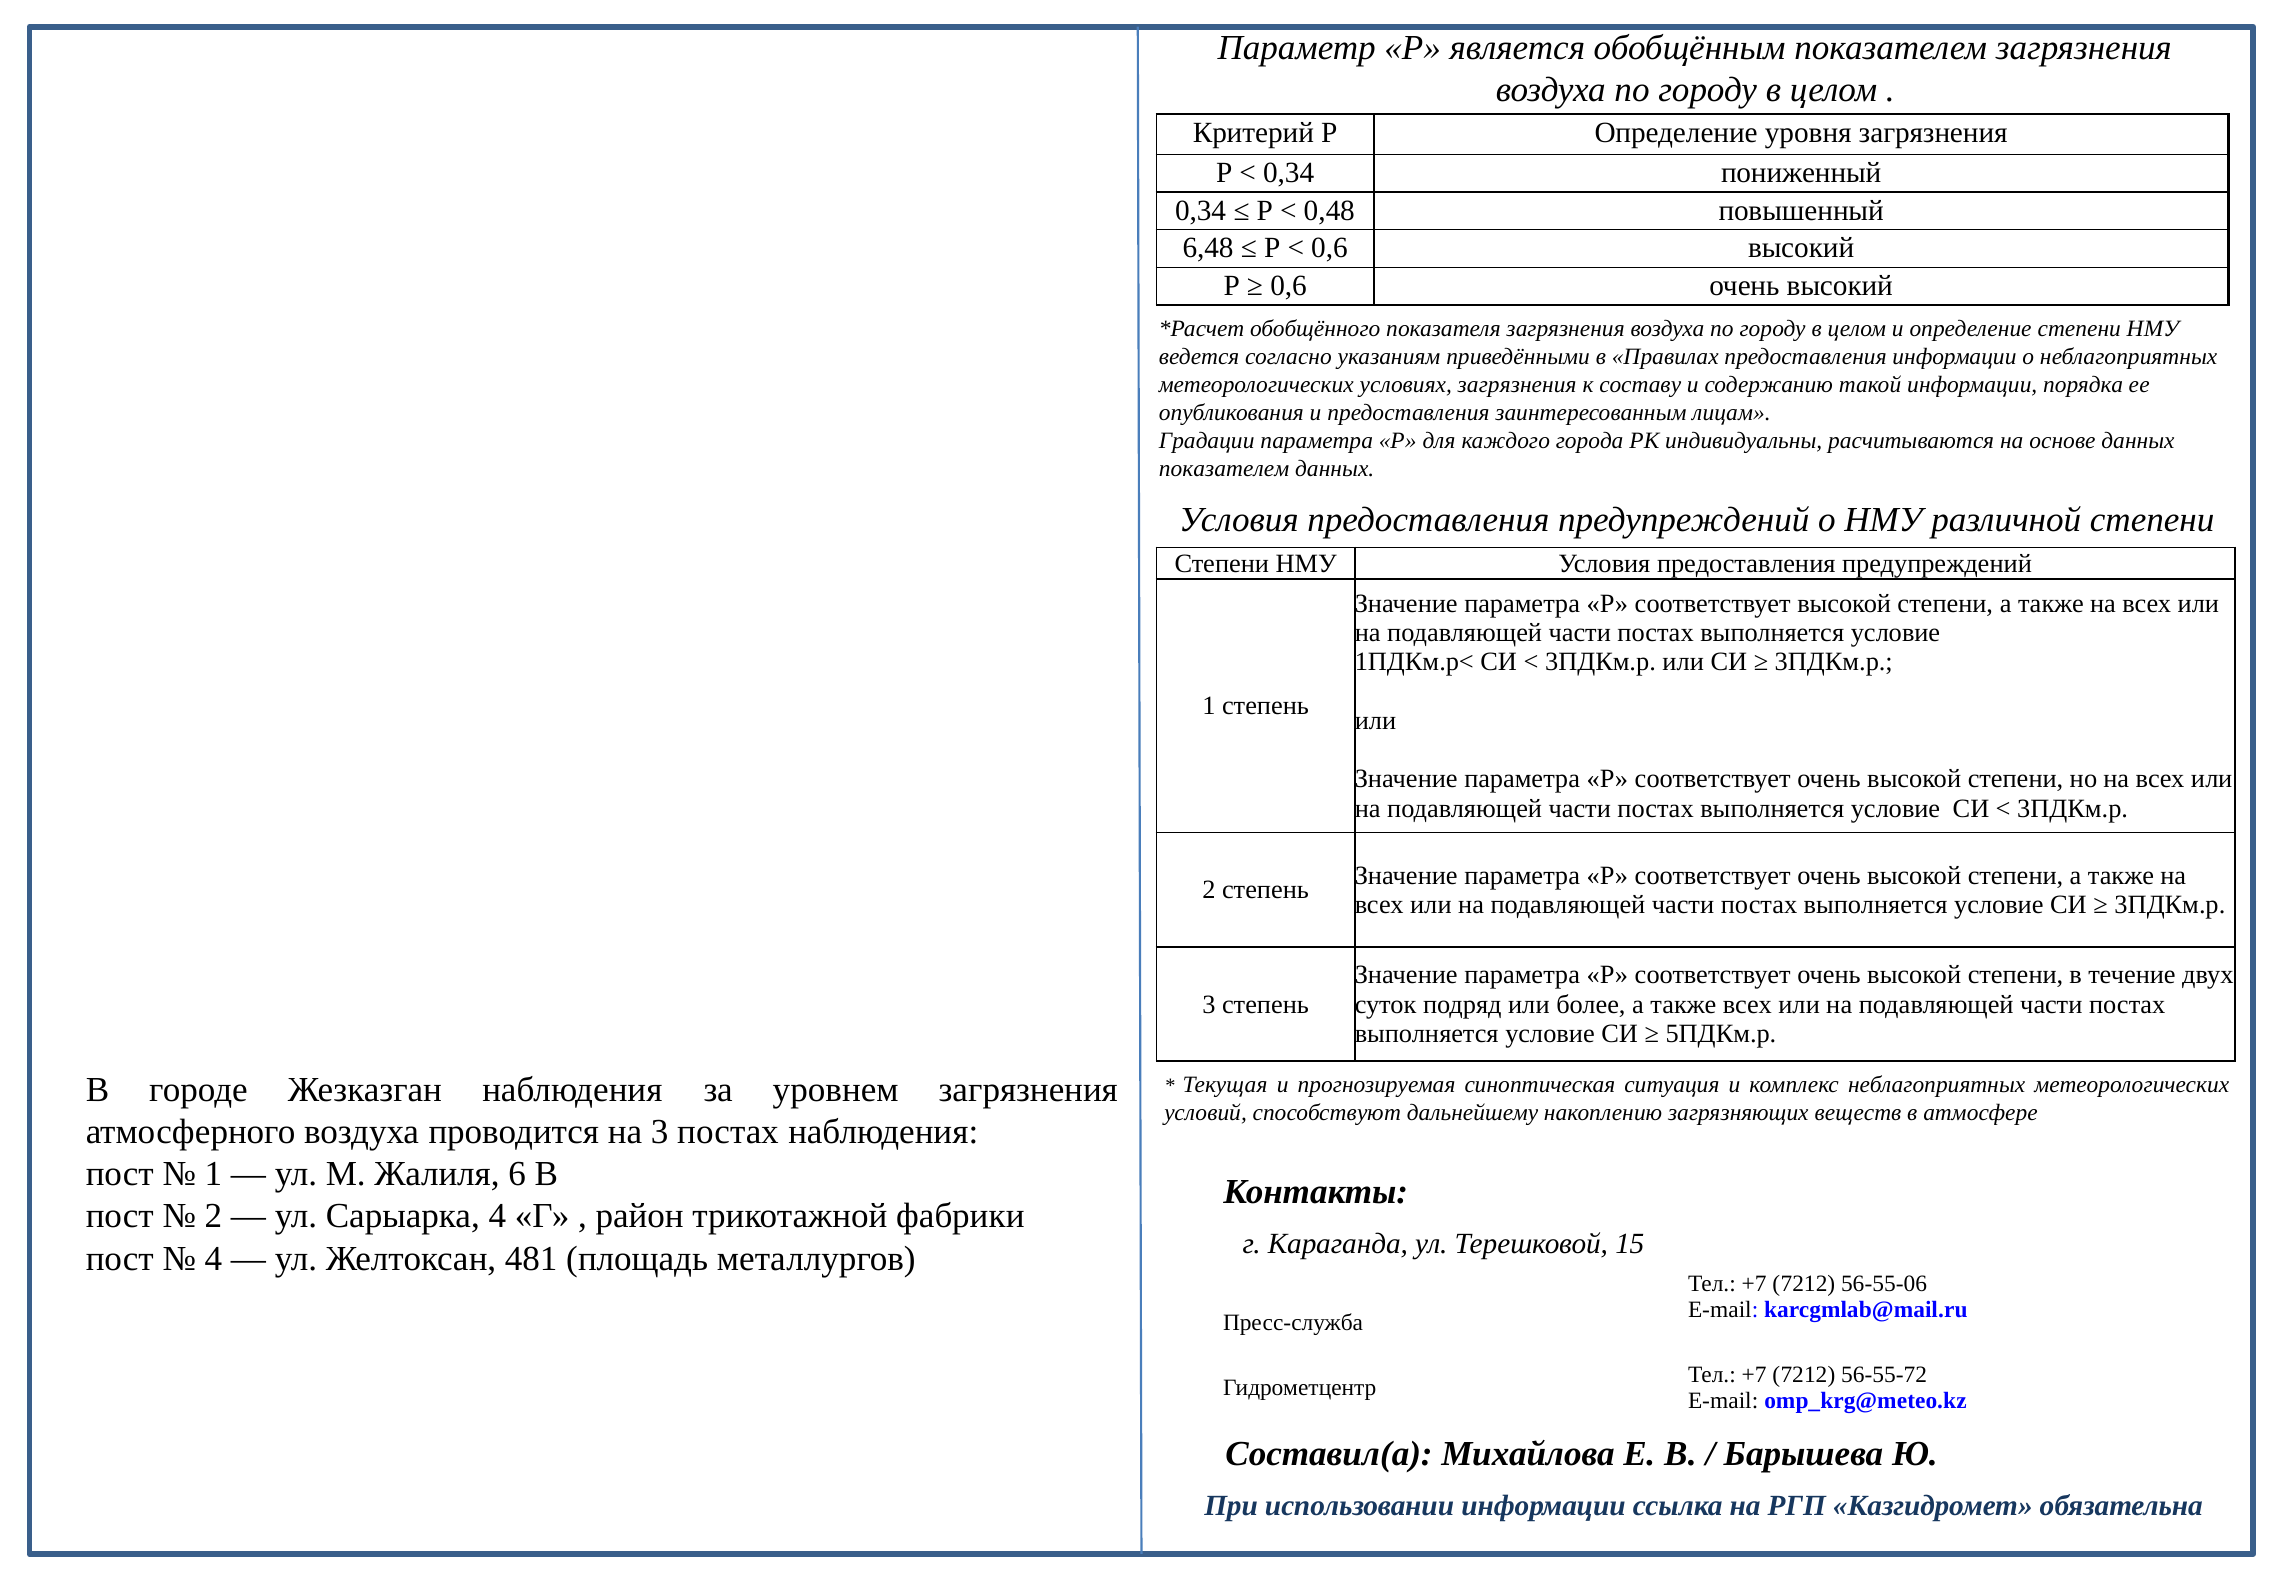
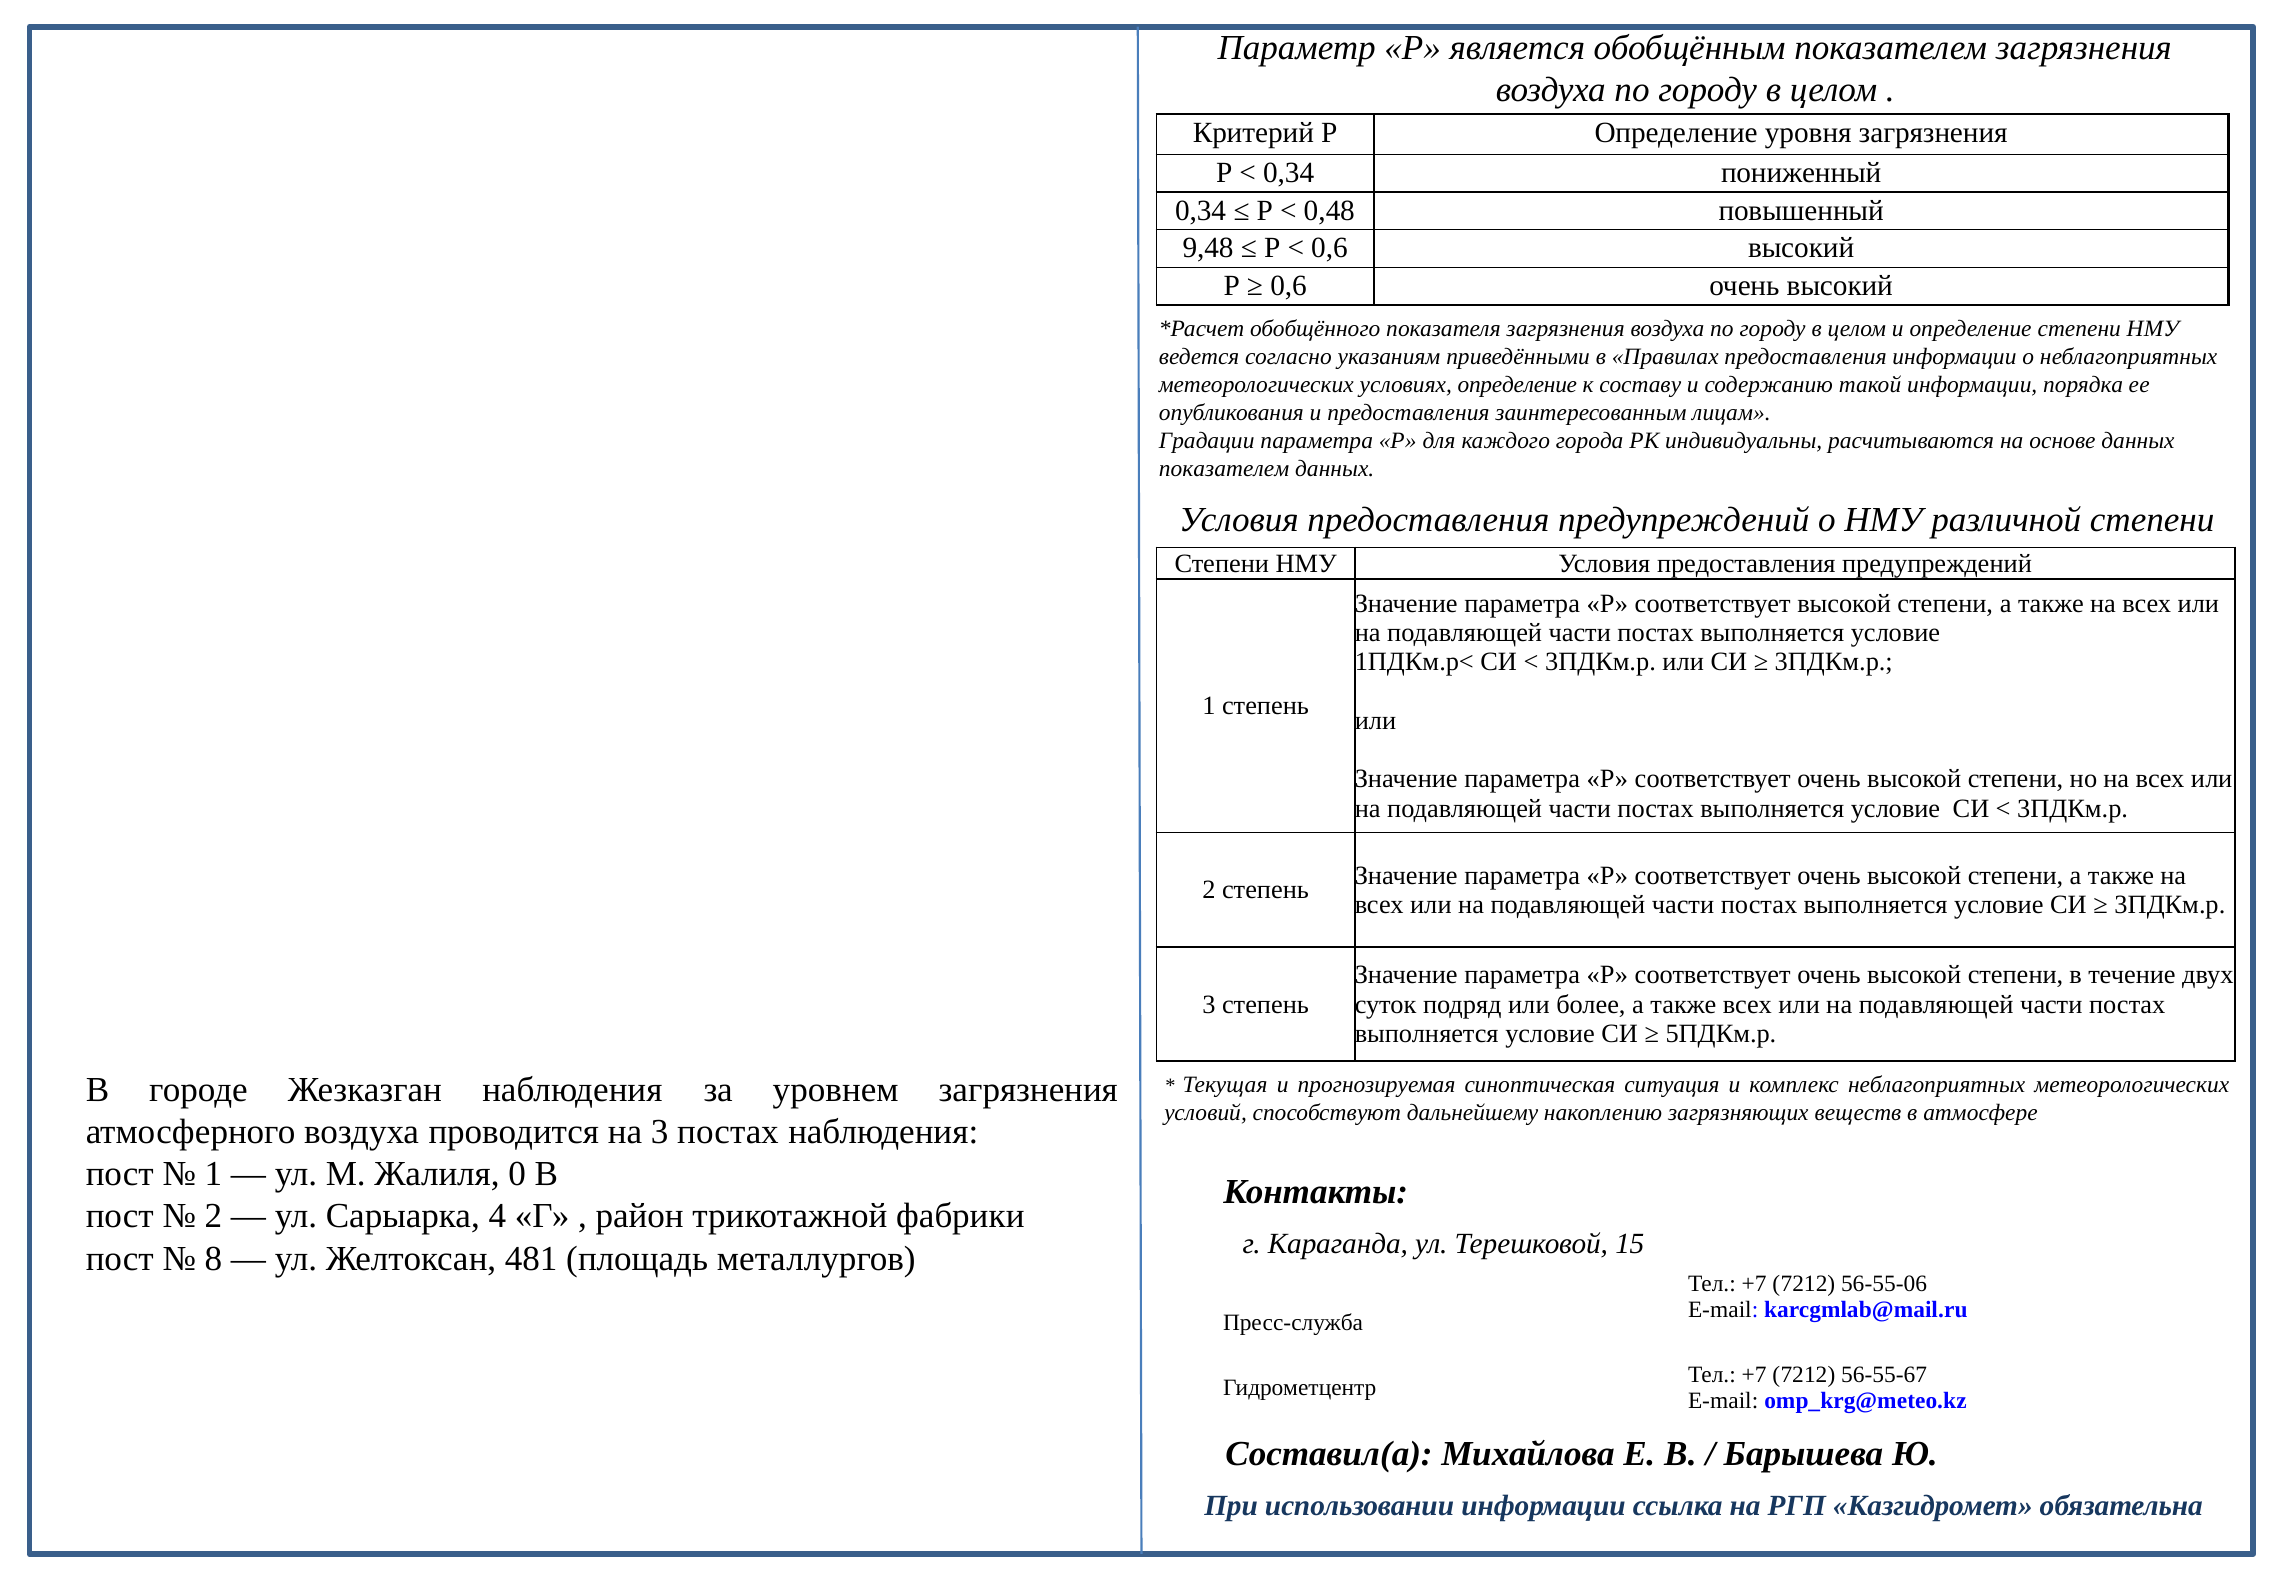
6,48: 6,48 -> 9,48 (1208, 248)
условиях загрязнения: загрязнения -> определение (1517, 385)
6: 6 -> 0 (517, 1174)
4: 4 -> 8 (213, 1258)
56-55-72: 56-55-72 -> 56-55-67 (1884, 1375)
